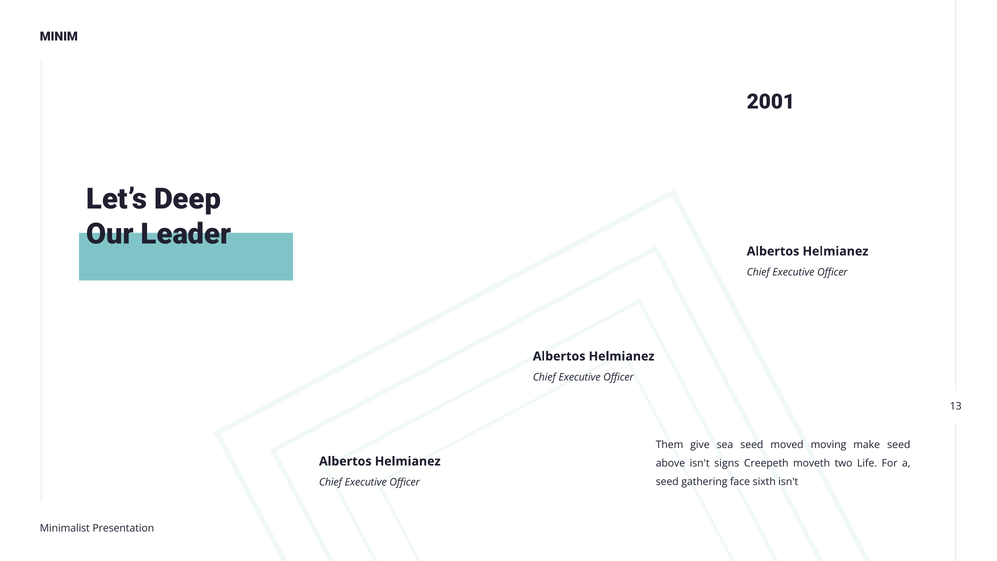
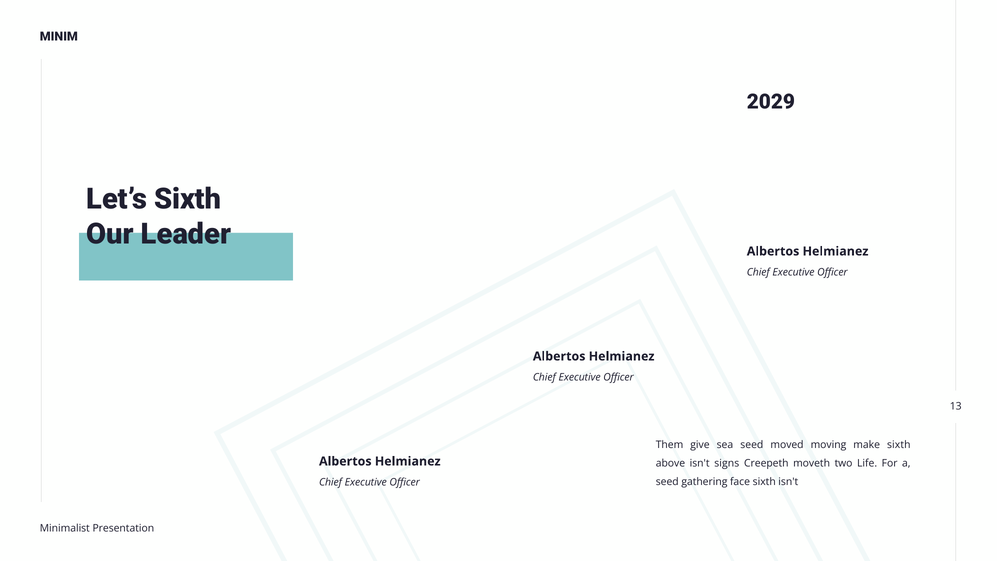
2001: 2001 -> 2029 (771, 102)
Let’s Deep: Deep -> Sixth (188, 199)
make seed: seed -> sixth (899, 444)
